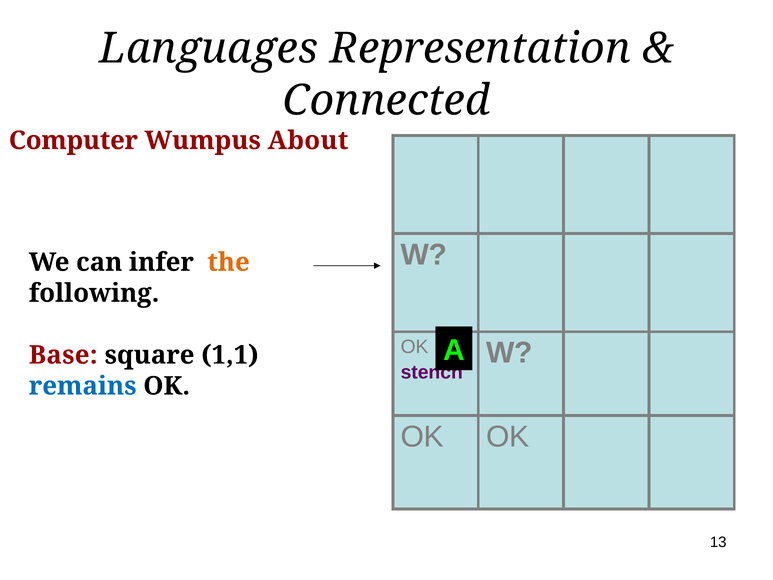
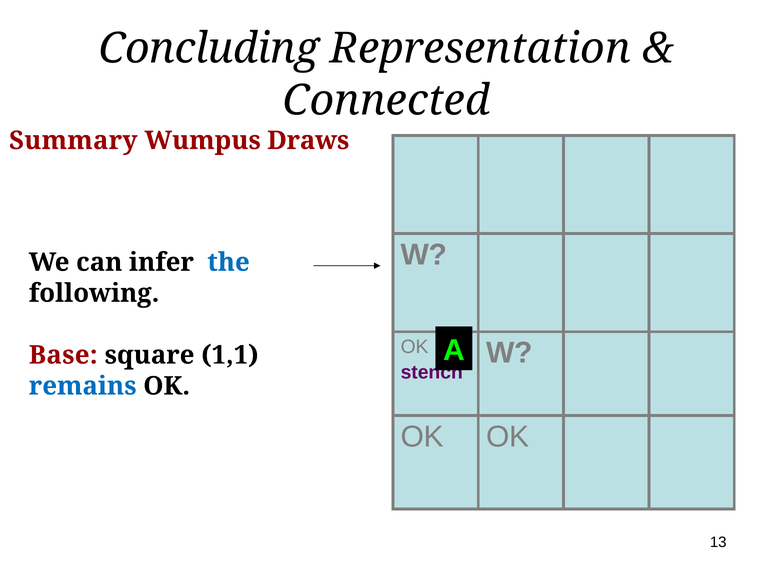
Languages: Languages -> Concluding (209, 49)
Computer: Computer -> Summary (73, 140)
About: About -> Draws (308, 140)
the colour: orange -> blue (229, 262)
